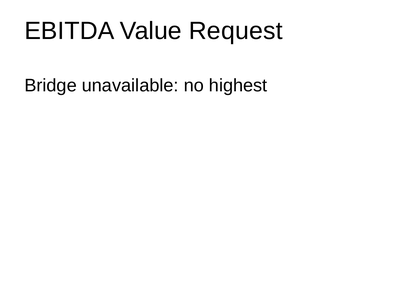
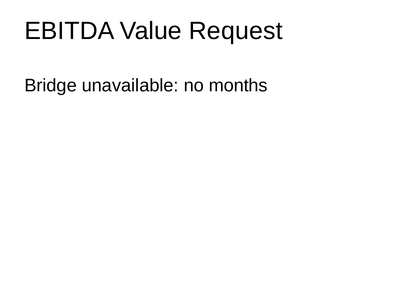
highest: highest -> months (238, 86)
